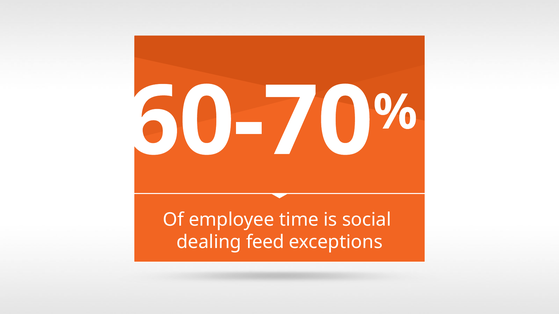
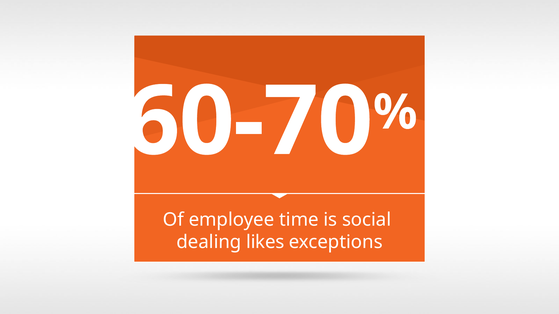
feed: feed -> likes (265, 242)
